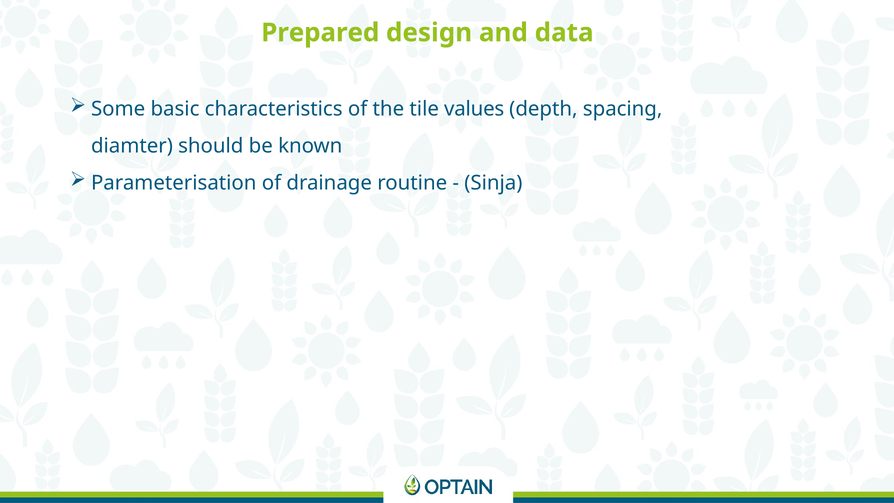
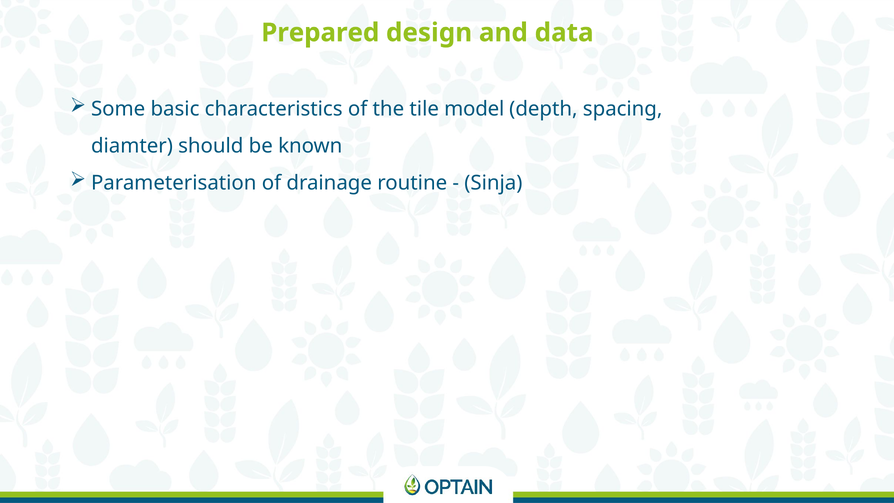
values: values -> model (474, 109)
